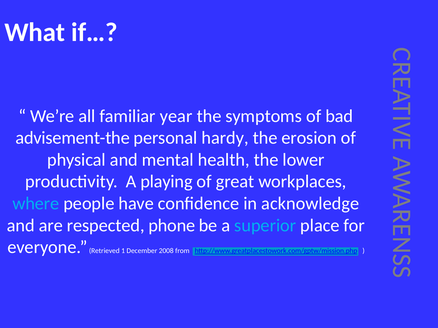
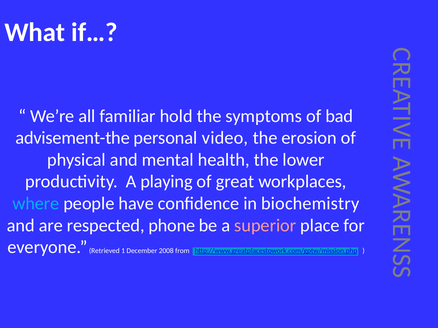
year: year -> hold (176, 116)
hardy: hardy -> video (225, 138)
acknowledge: acknowledge -> biochemistry (310, 204)
superior colour: light blue -> pink (265, 226)
